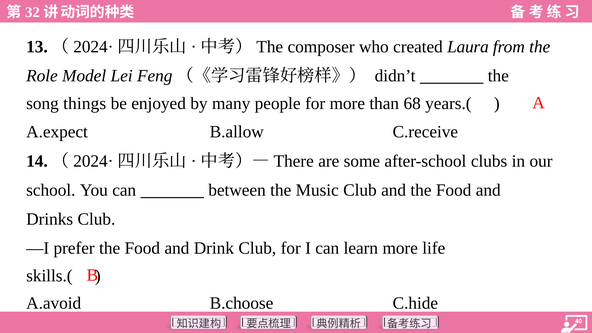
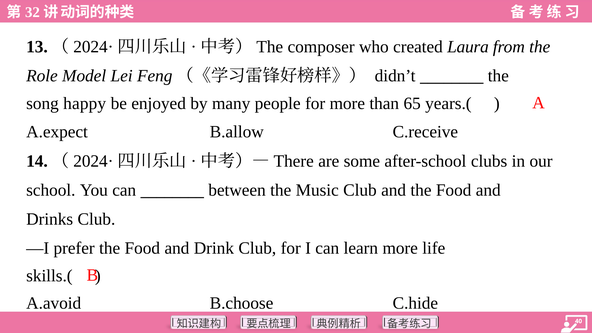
things: things -> happy (85, 103)
68: 68 -> 65 (412, 103)
